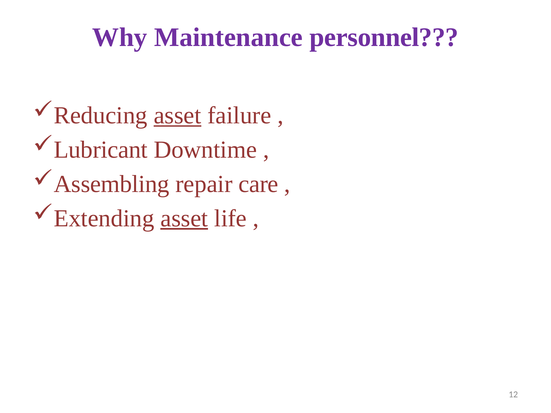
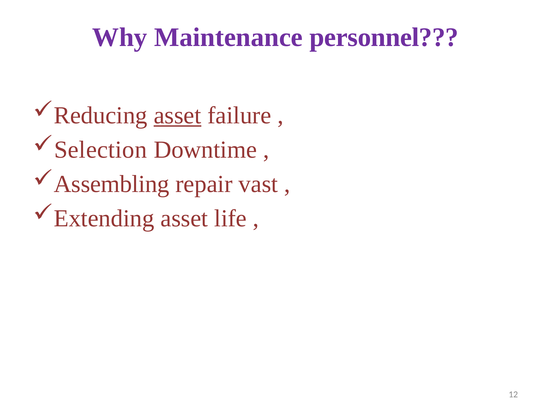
Lubricant: Lubricant -> Selection (101, 150)
care: care -> vast (258, 184)
asset underline: present -> none (184, 218)
